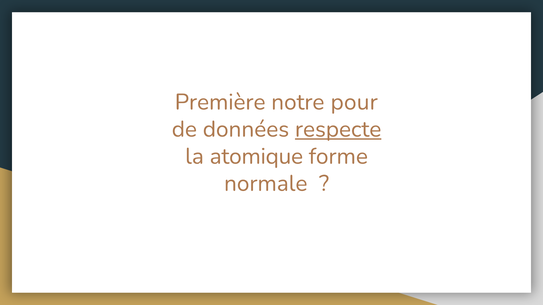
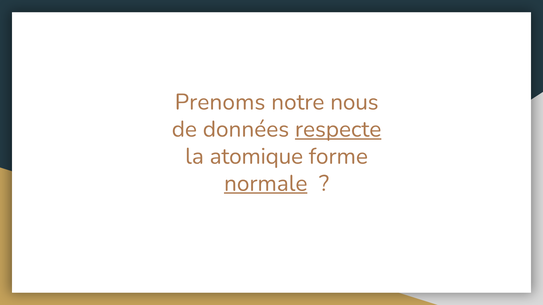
Première: Première -> Prenoms (220, 102)
pour: pour -> nous (354, 102)
normale underline: none -> present (266, 184)
